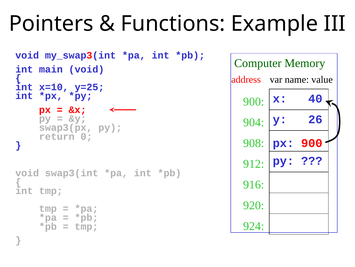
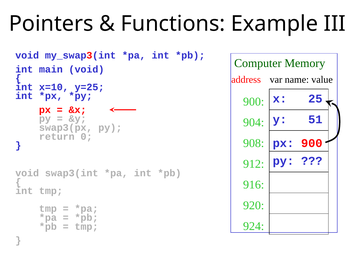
40: 40 -> 25 (315, 98)
26: 26 -> 51 (315, 119)
